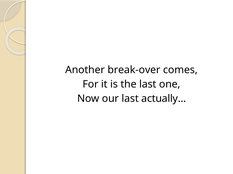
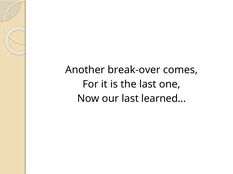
actually…: actually… -> learned… (164, 99)
